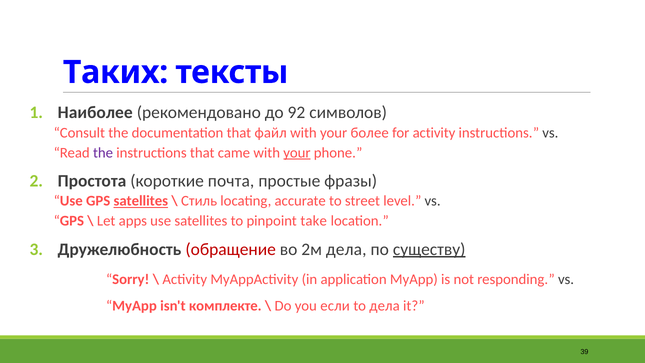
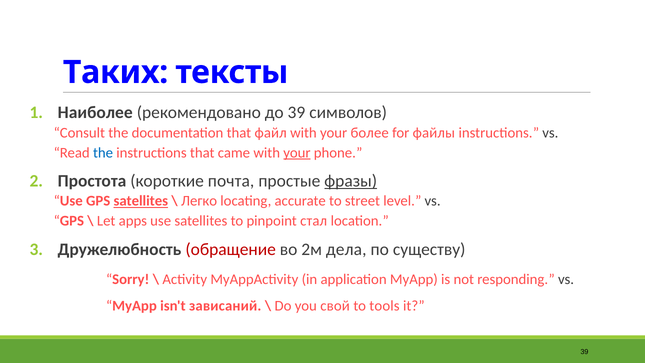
до 92: 92 -> 39 (296, 113)
for activity: activity -> файлы (434, 133)
the colour: purple -> blue (103, 153)
фразы underline: none -> present (351, 181)
Стиль: Стиль -> Легко (199, 201)
take: take -> стал (314, 221)
существу underline: present -> none (429, 249)
комплекте: комплекте -> зависаний (225, 306)
если: если -> свой (335, 306)
to дела: дела -> tools (385, 306)
